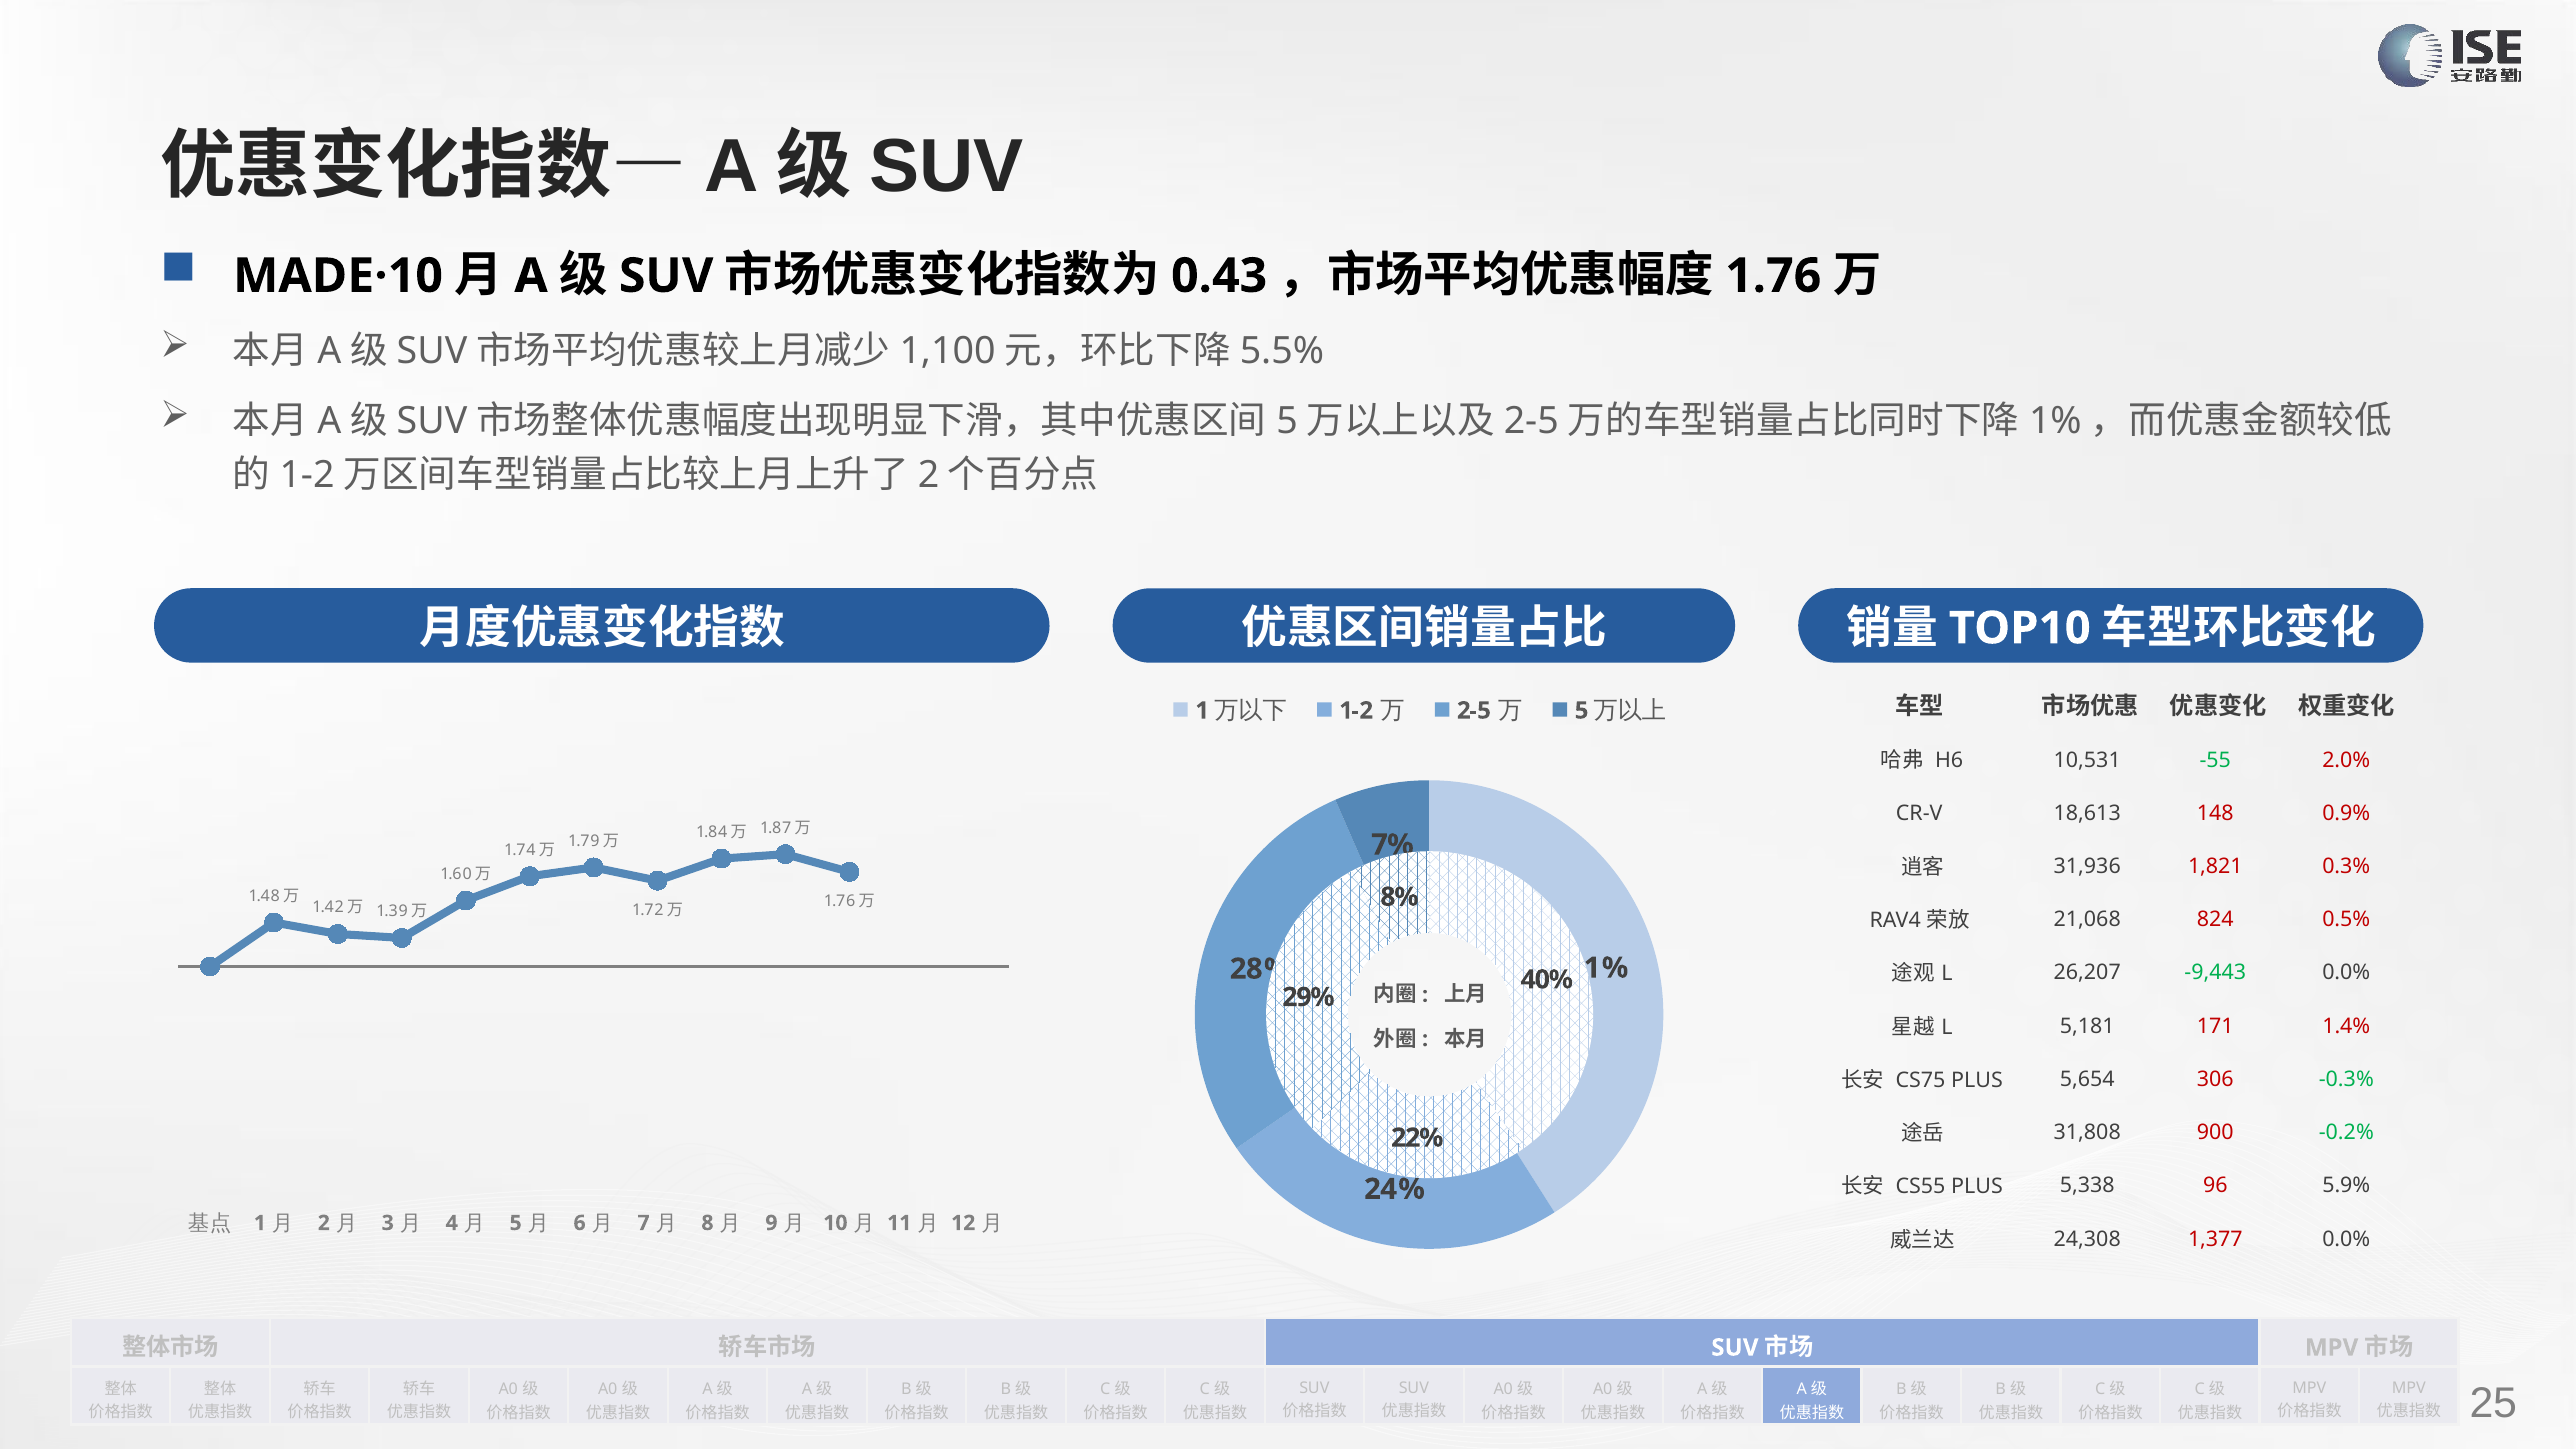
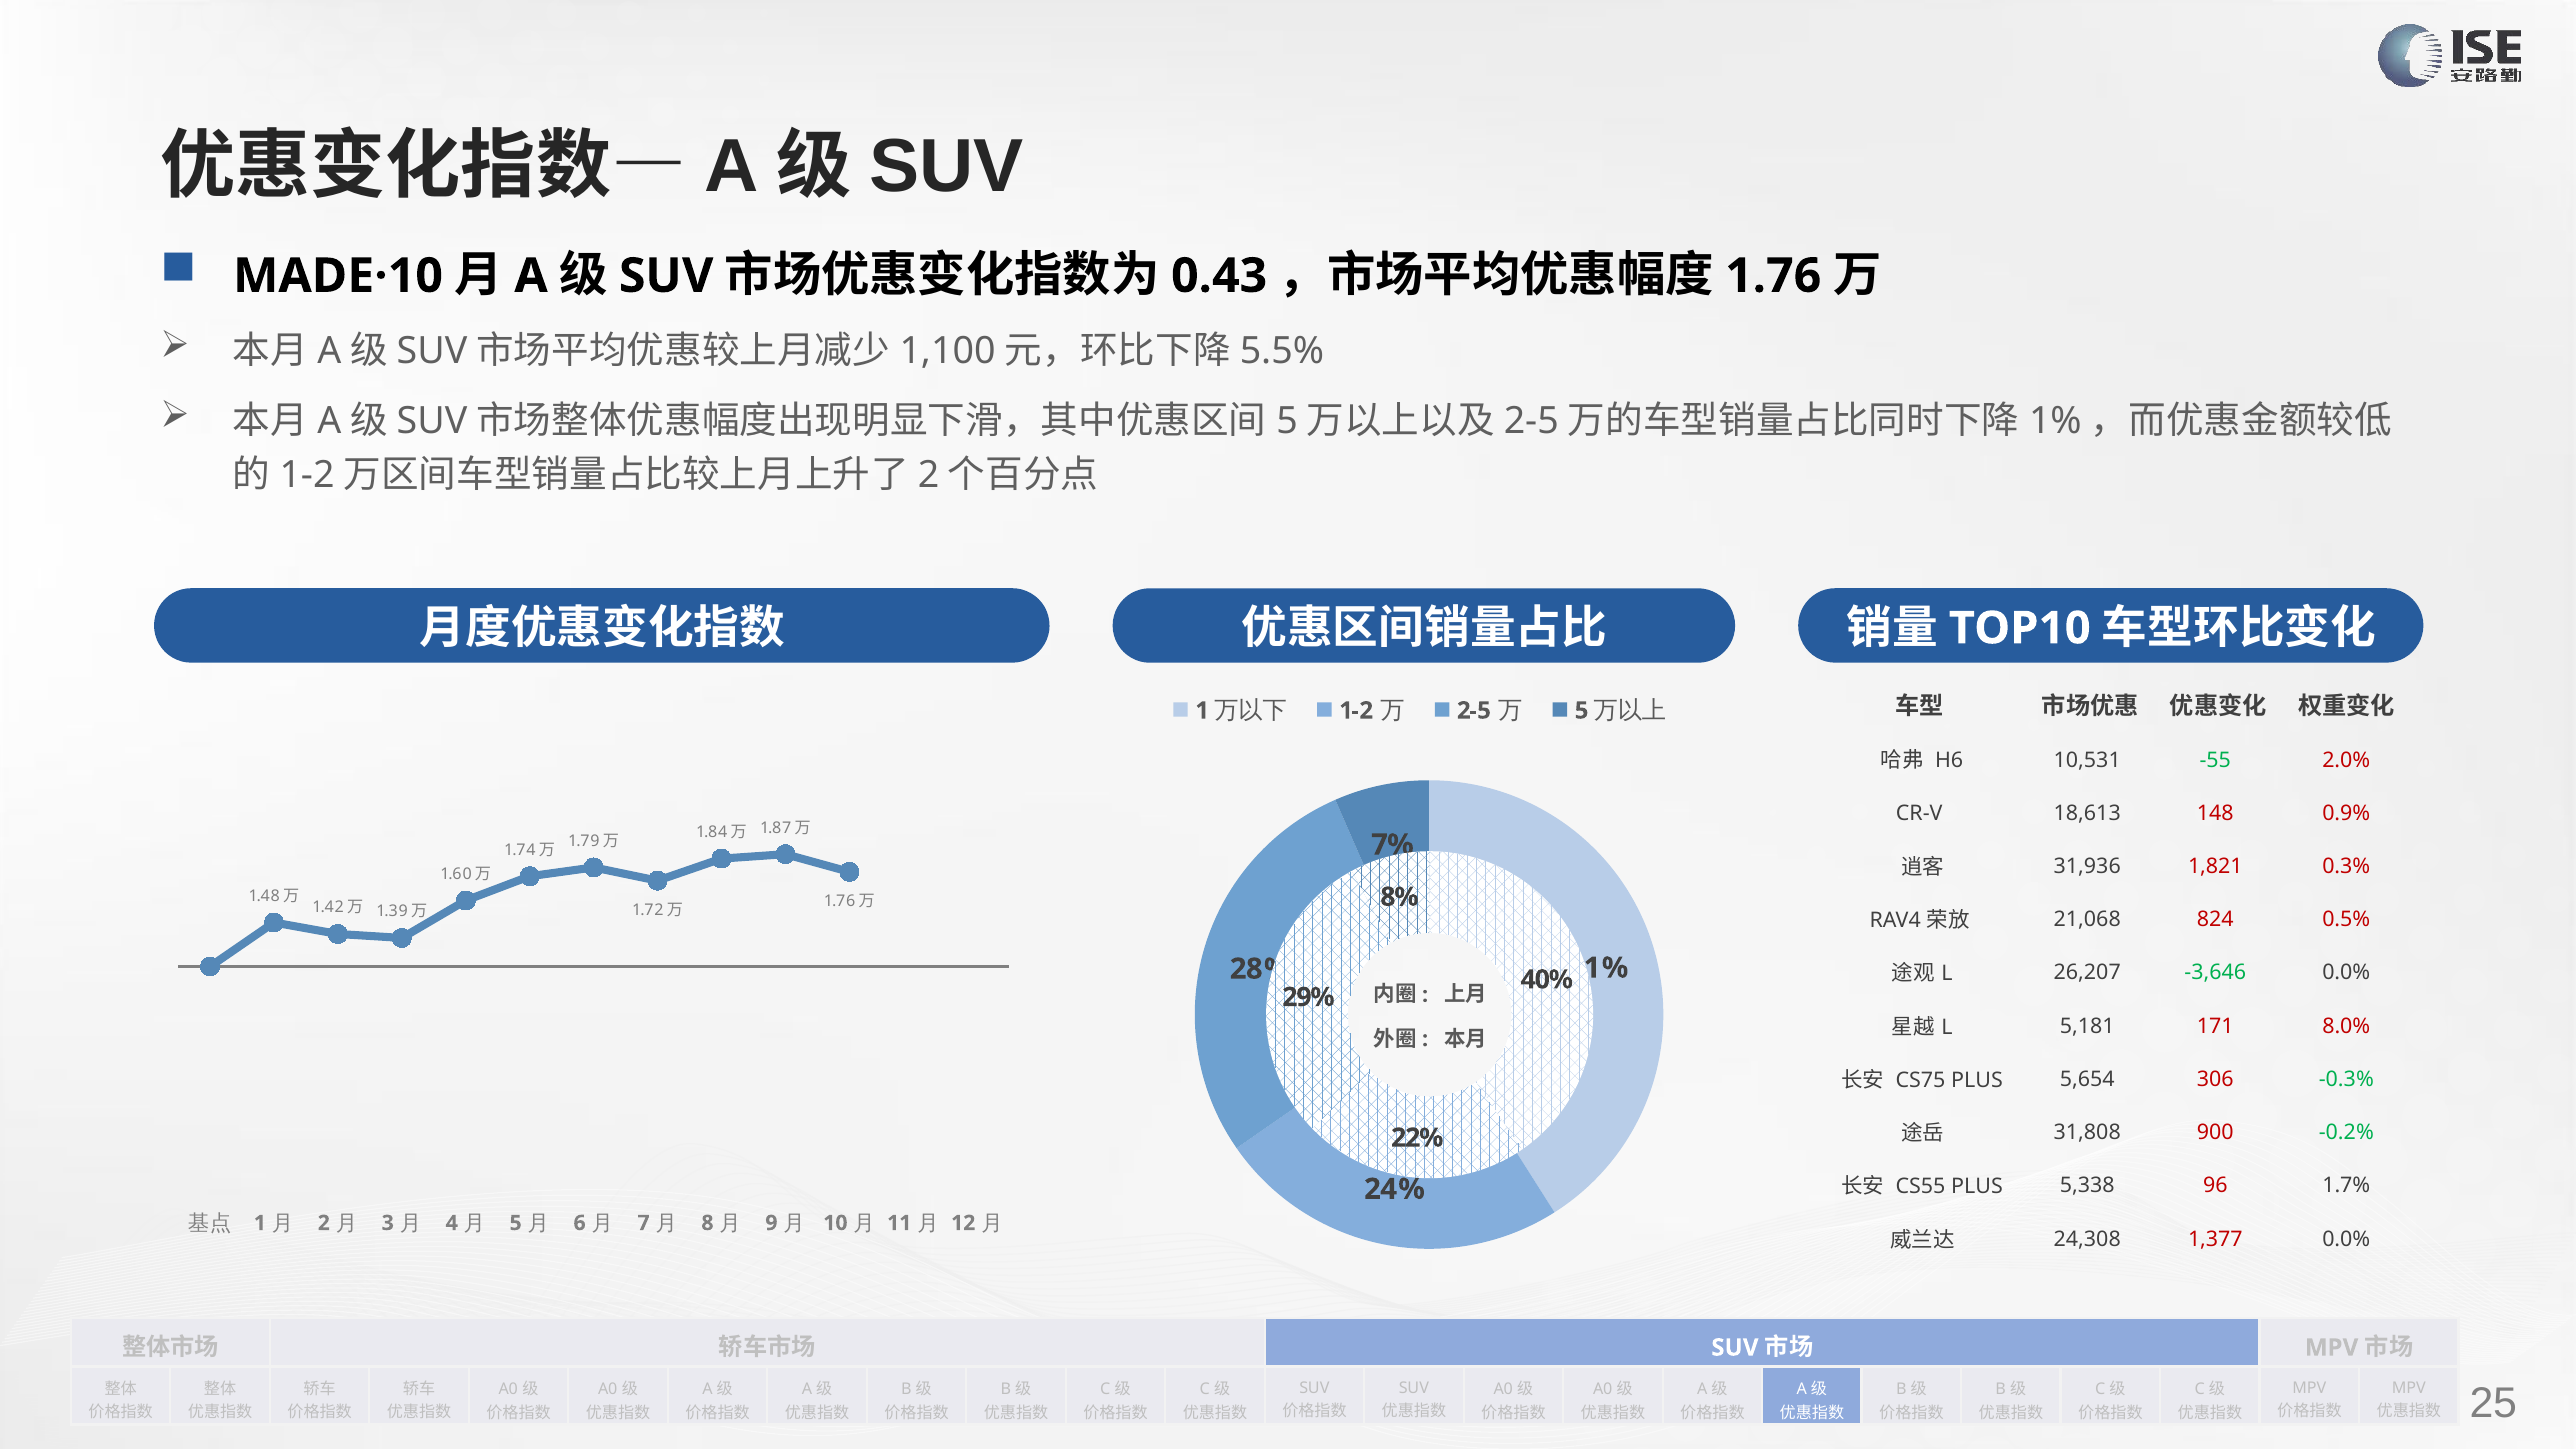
-9,443: -9,443 -> -3,646 (2215, 973)
1.4%: 1.4% -> 8.0% (2346, 1026)
5.9%: 5.9% -> 1.7% (2346, 1186)
